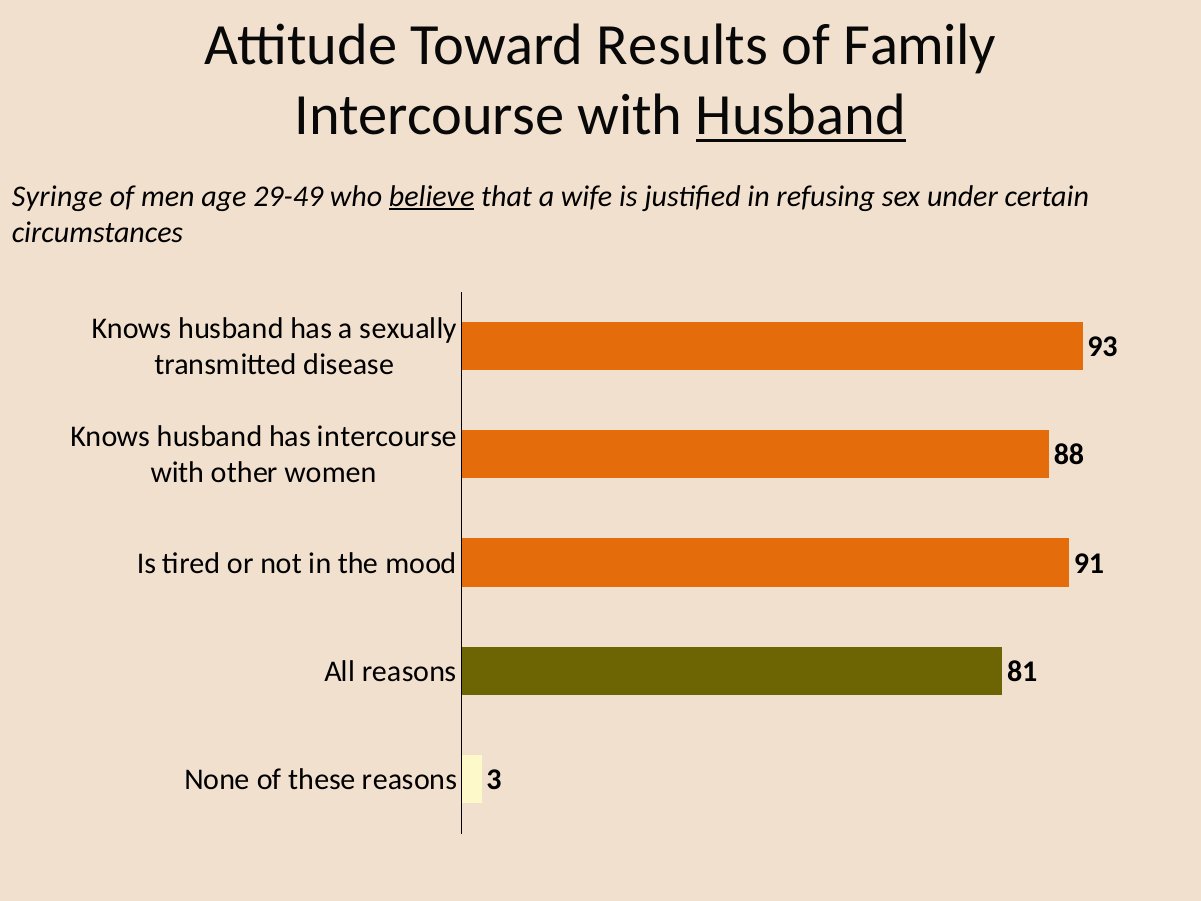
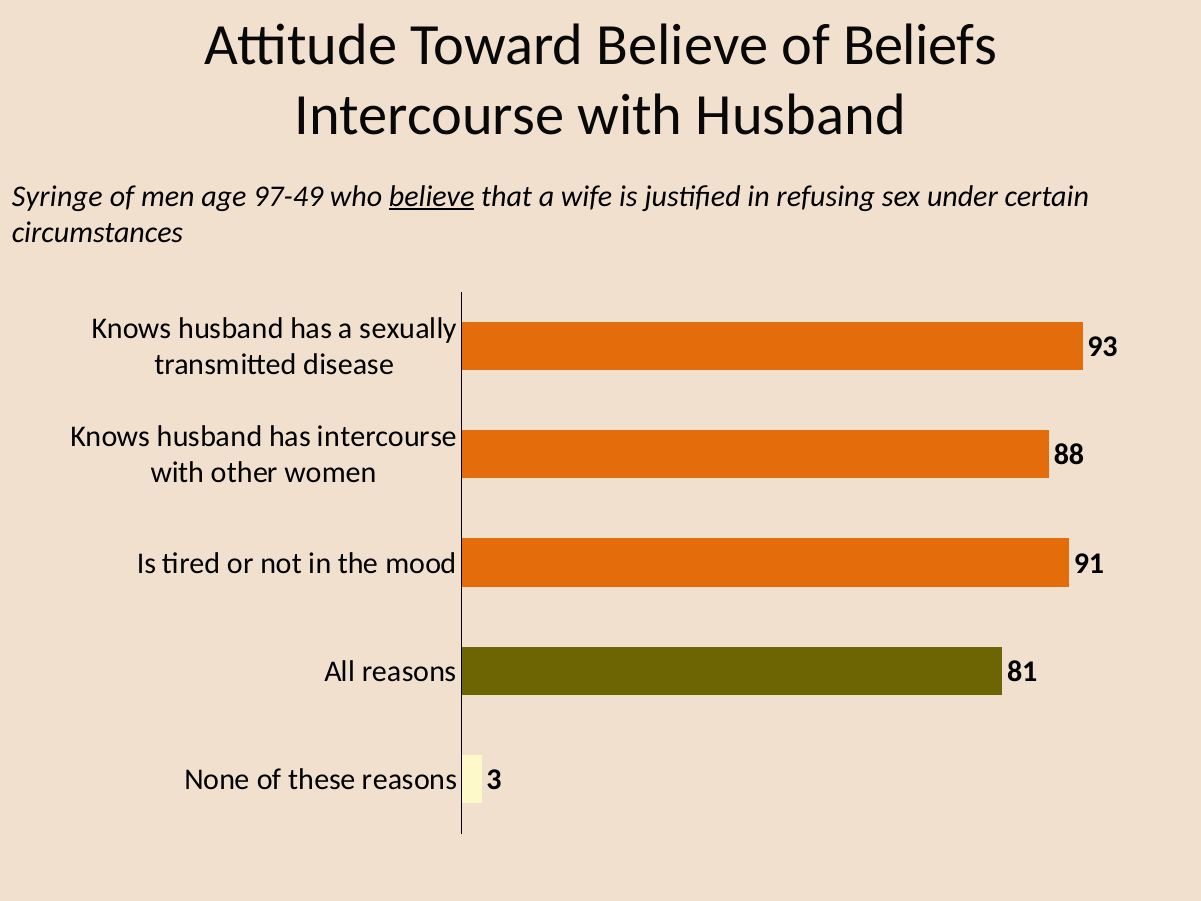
Toward Results: Results -> Believe (683, 45)
Family: Family -> Beliefs (920, 45)
Husband underline: present -> none (801, 115)
29-49: 29-49 -> 97-49 (288, 196)
